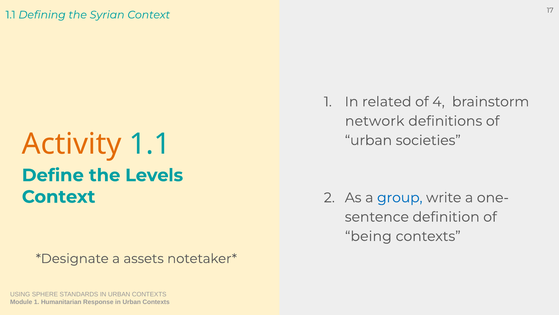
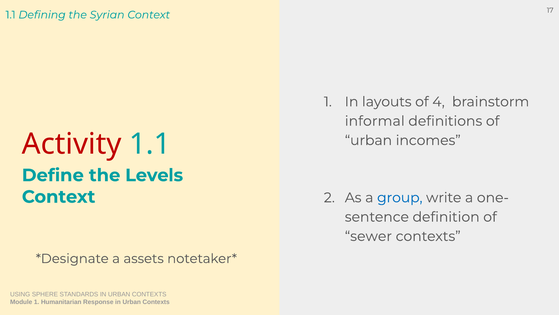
related: related -> layouts (387, 102)
network: network -> informal (375, 121)
Activity colour: orange -> red (72, 144)
societies: societies -> incomes (428, 140)
being: being -> sewer (368, 236)
